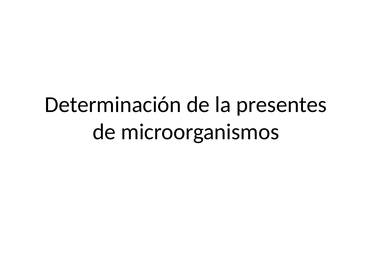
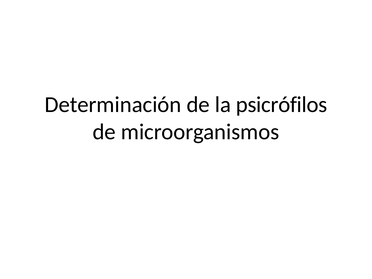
presentes: presentes -> psicrófilos (282, 105)
